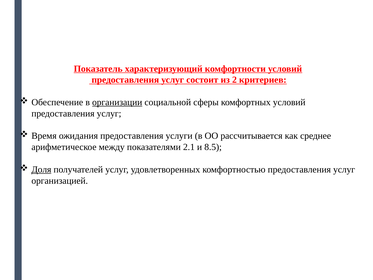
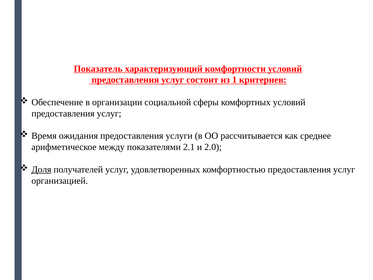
2: 2 -> 1 (234, 80)
организации underline: present -> none (117, 102)
8.5: 8.5 -> 2.0 (213, 147)
